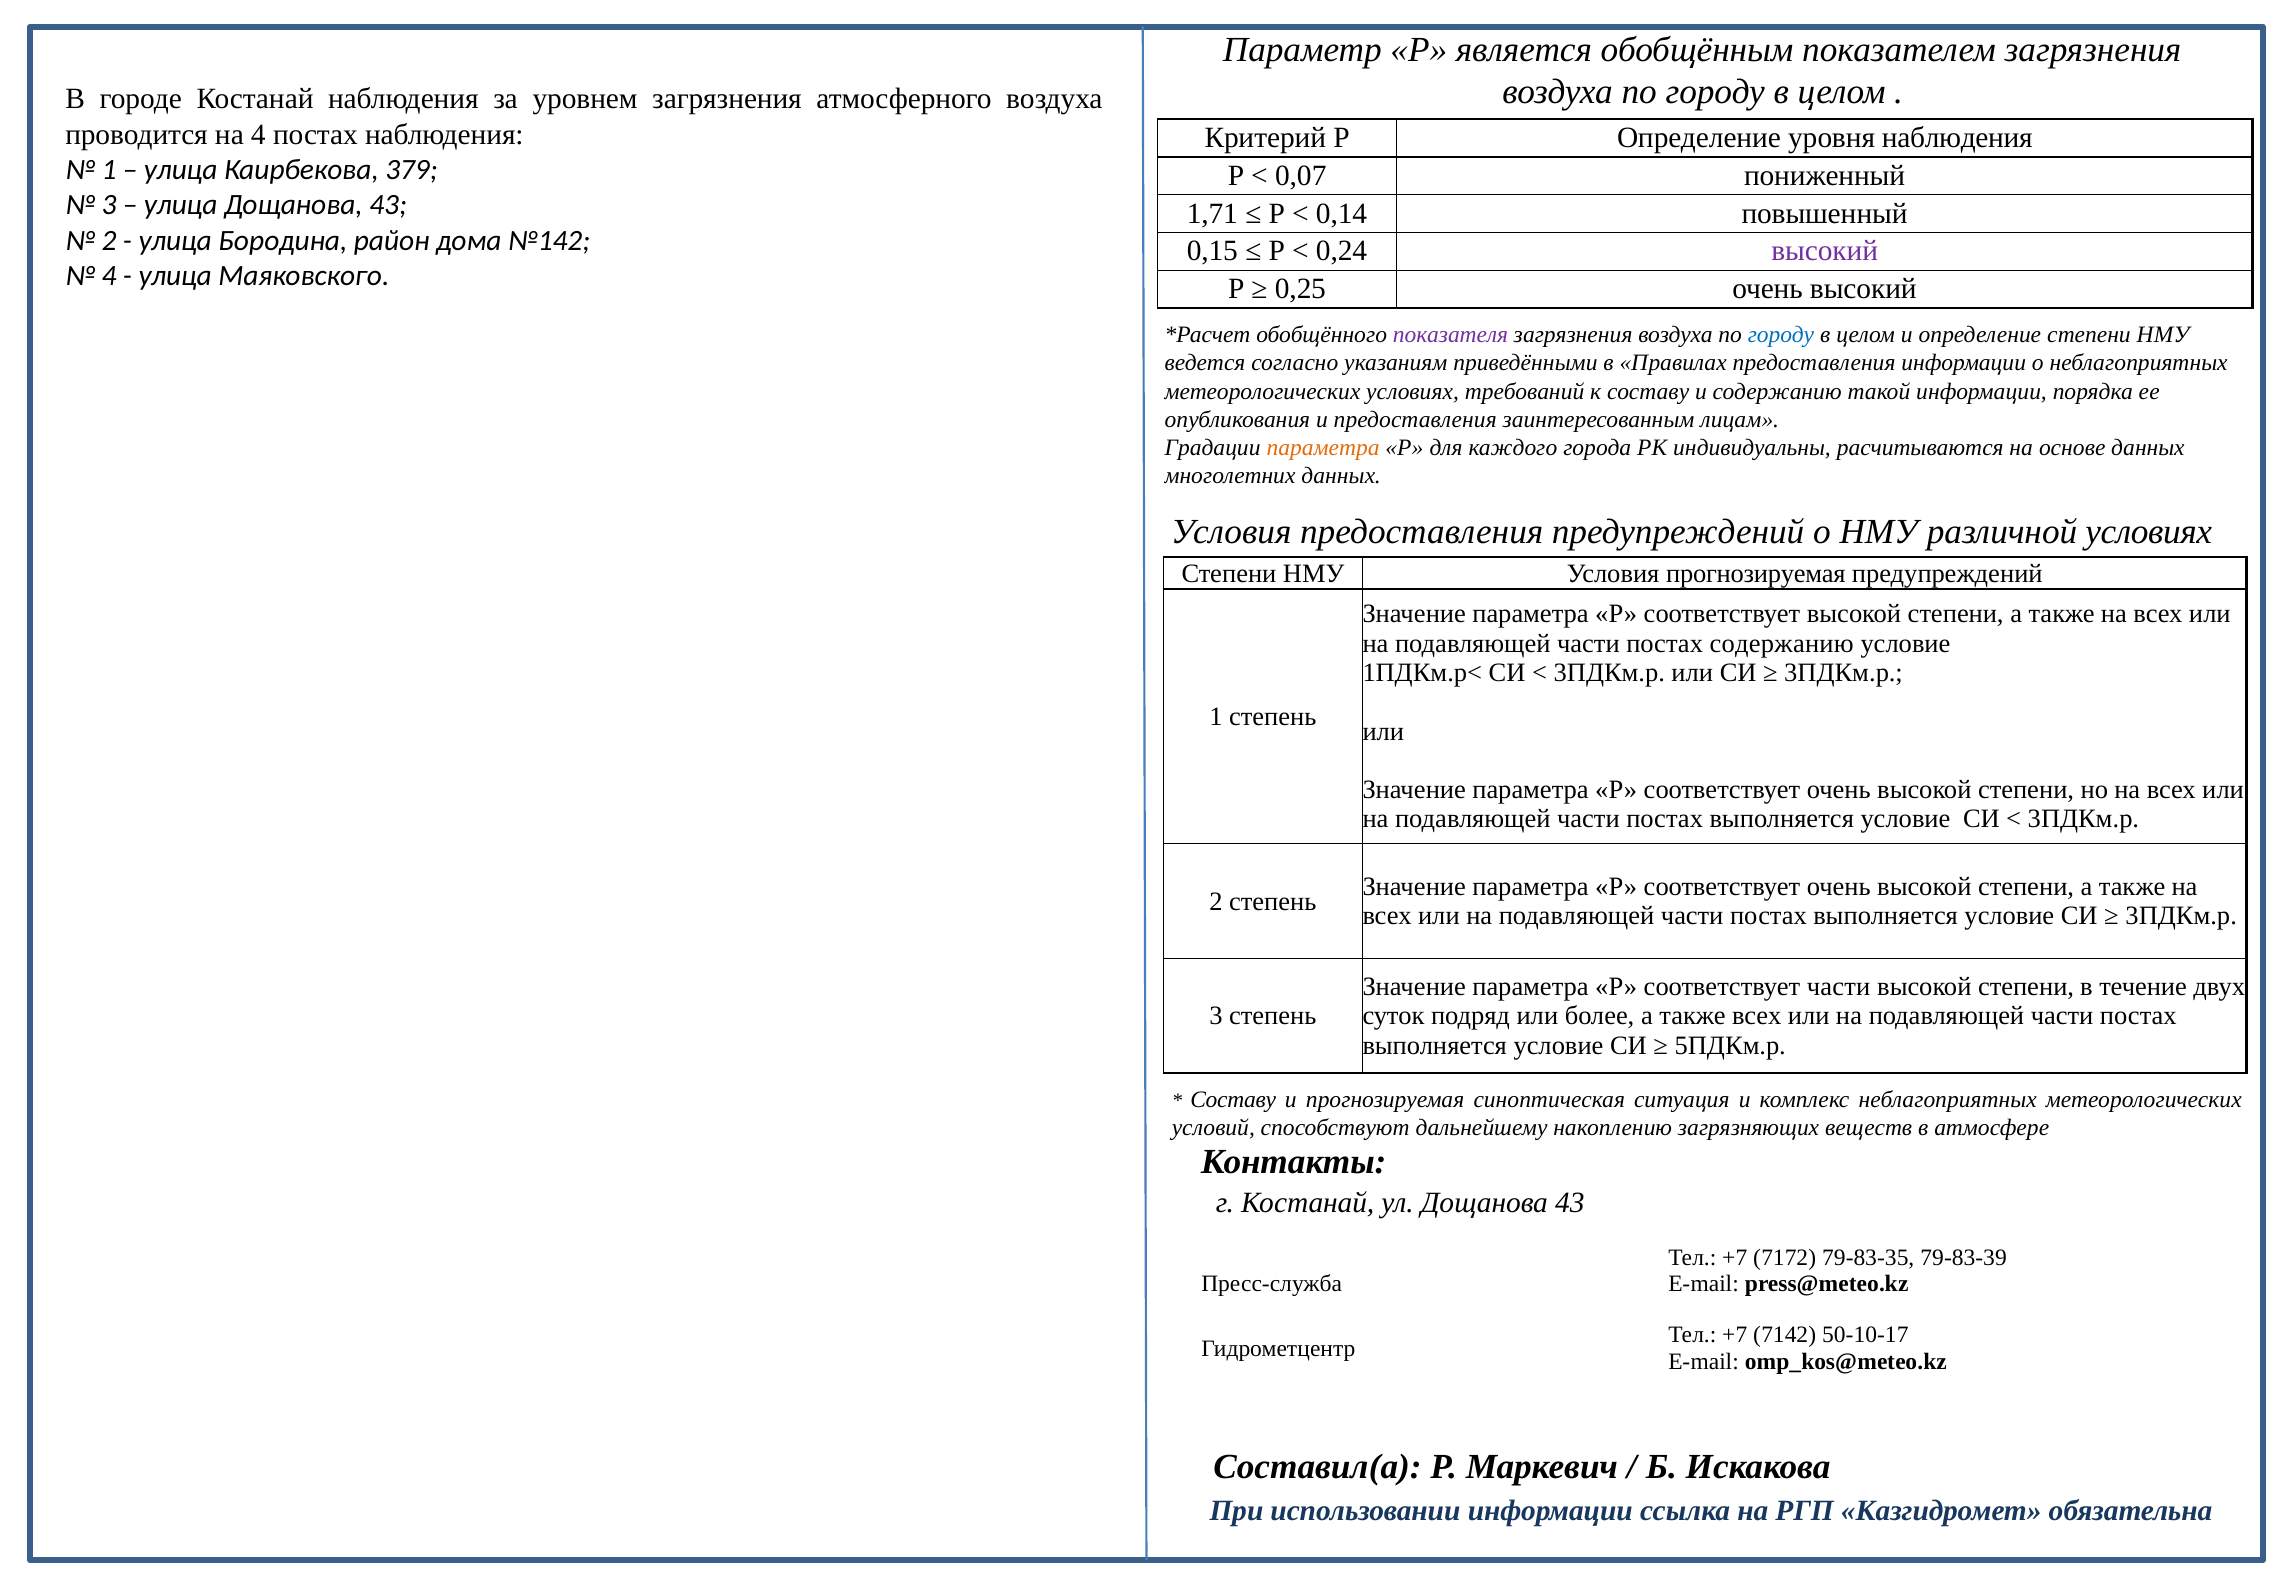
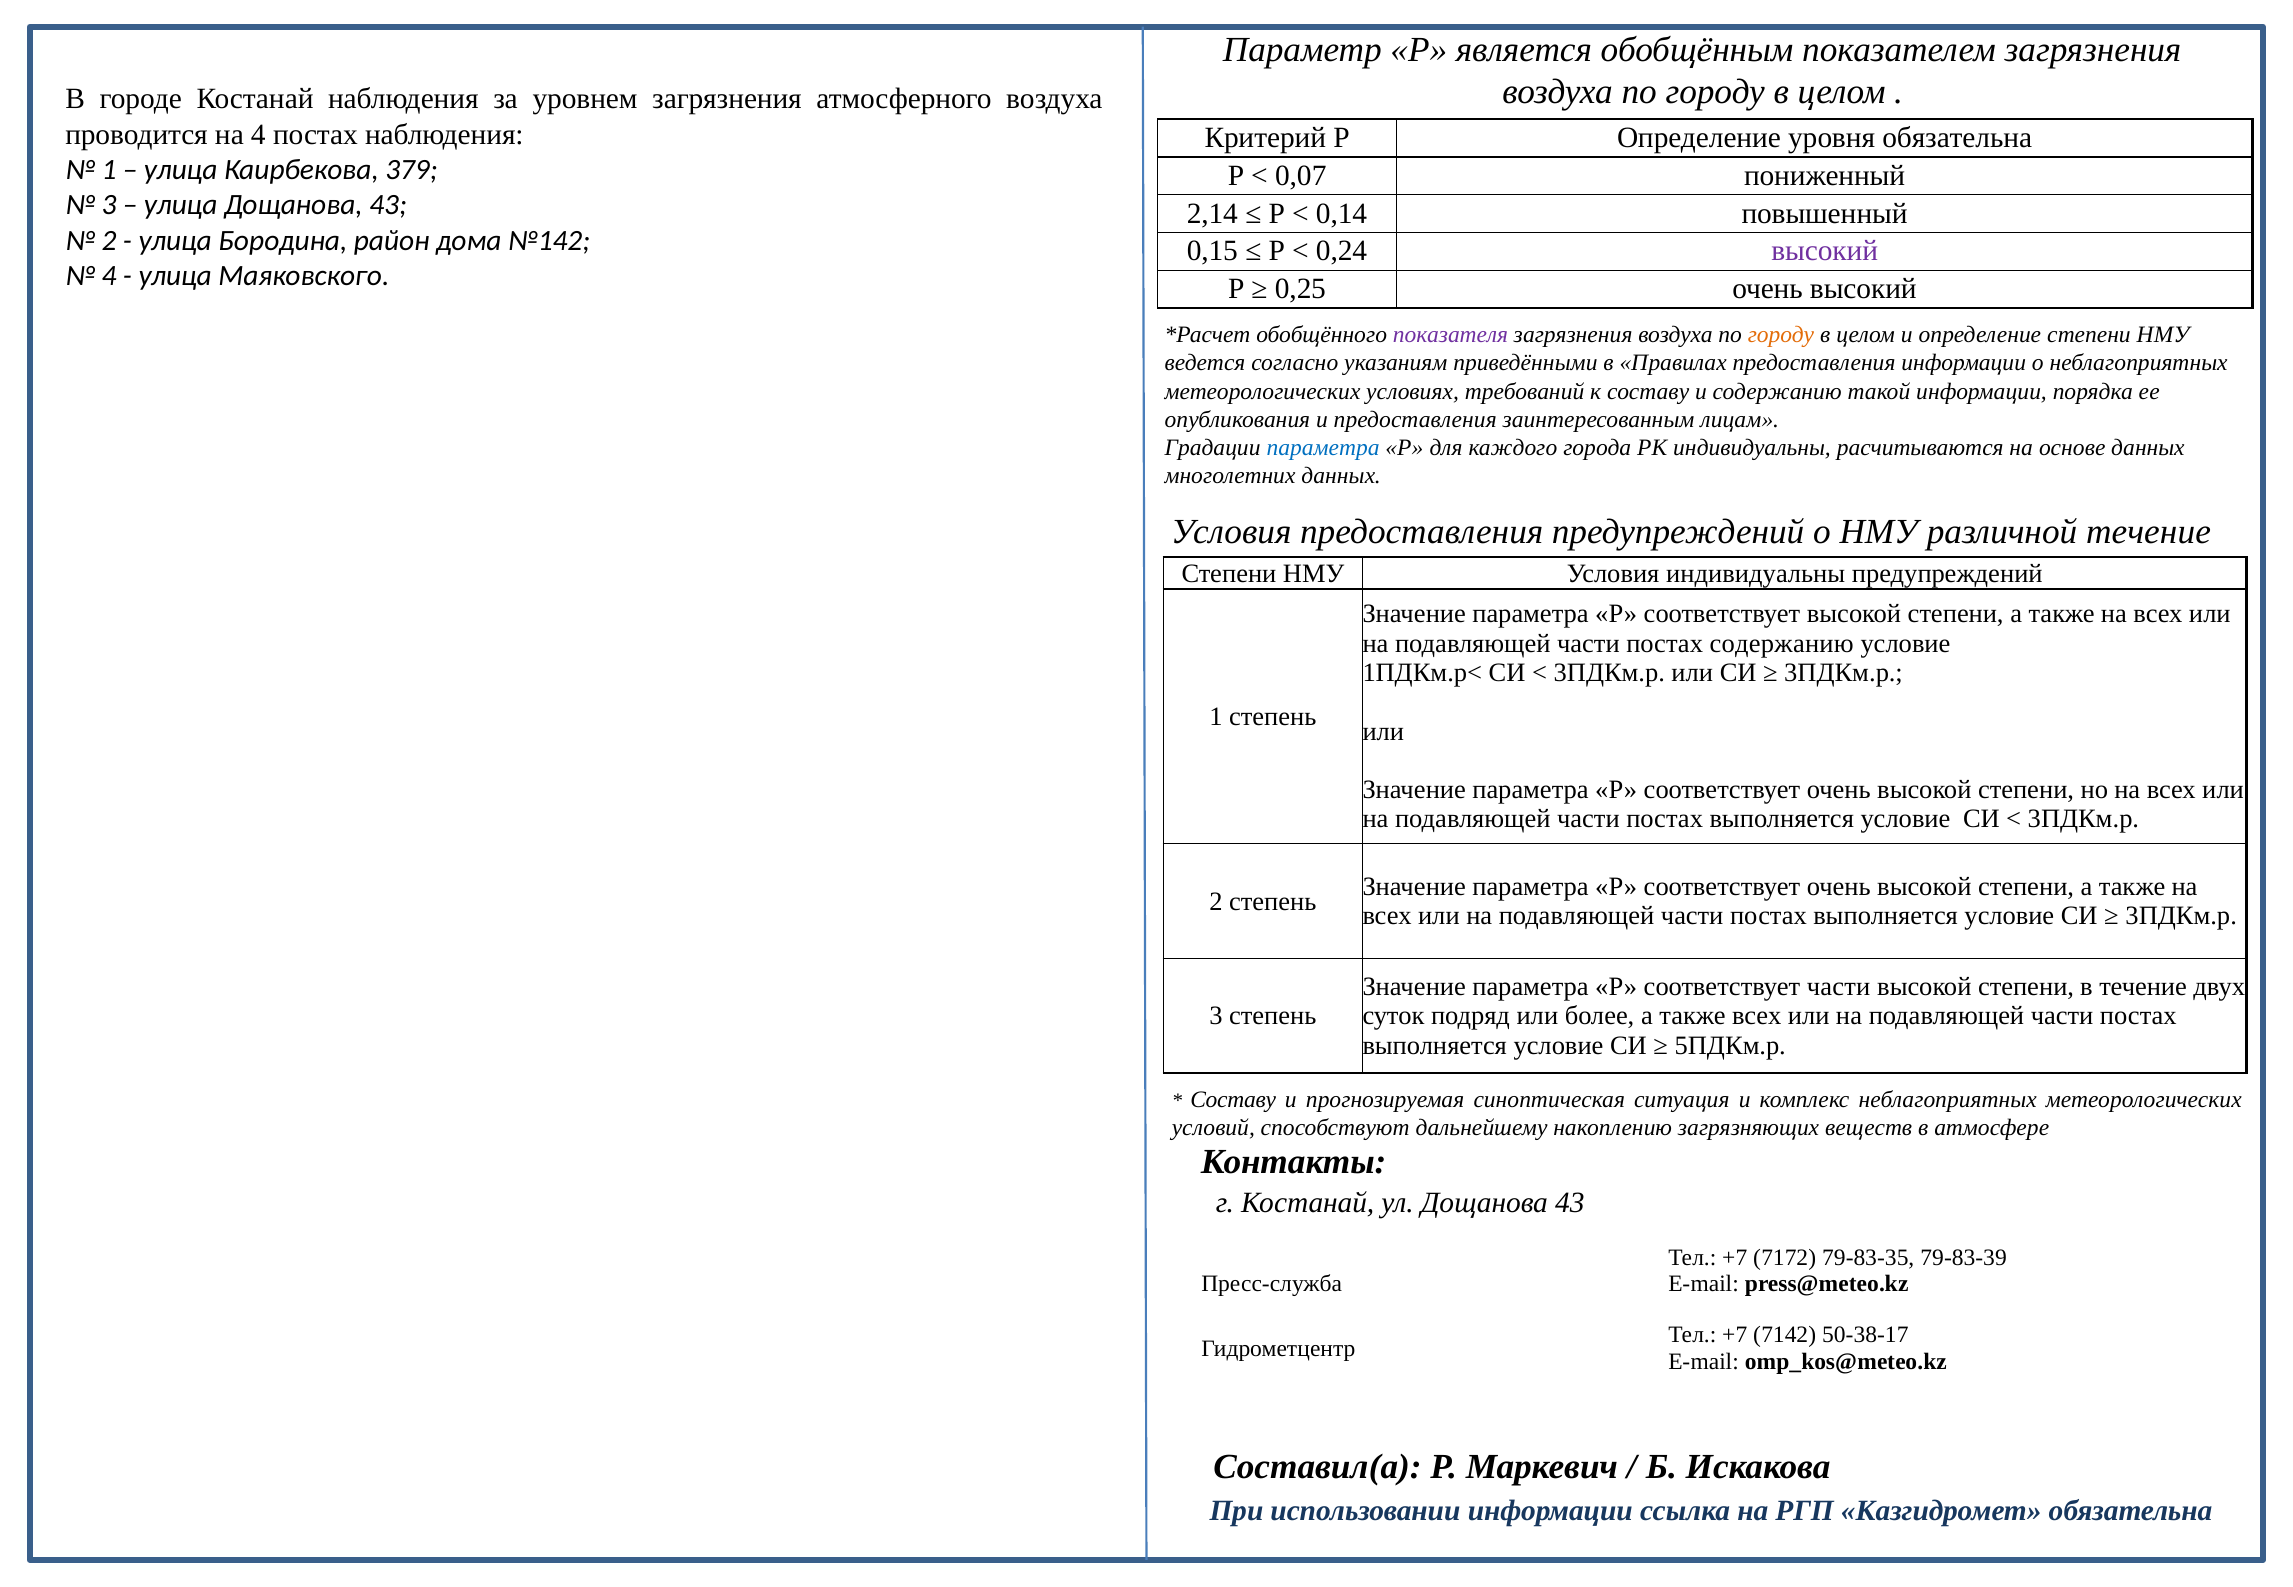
уровня наблюдения: наблюдения -> обязательна (1957, 138)
1,71: 1,71 -> 2,14 (1212, 213)
городу colour: blue -> orange (1781, 335)
параметра colour: orange -> blue (1323, 448)
различной условиях: условиях -> течение (2148, 532)
Условия прогнозируемая: прогнозируемая -> индивидуальны (1756, 573)
50-10-17: 50-10-17 -> 50-38-17 (1865, 1336)
